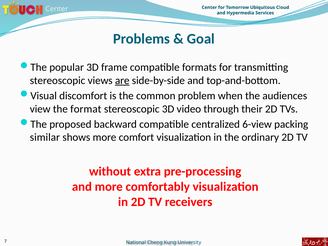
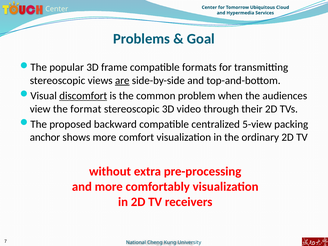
discomfort underline: none -> present (83, 96)
6-view: 6-view -> 5-view (257, 124)
similar: similar -> anchor (45, 137)
